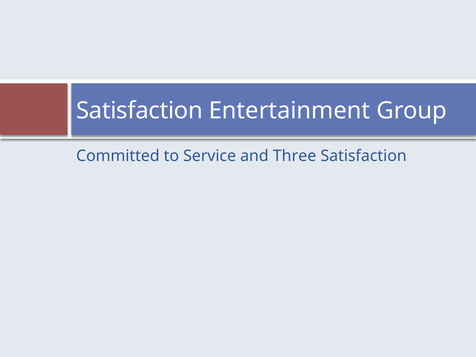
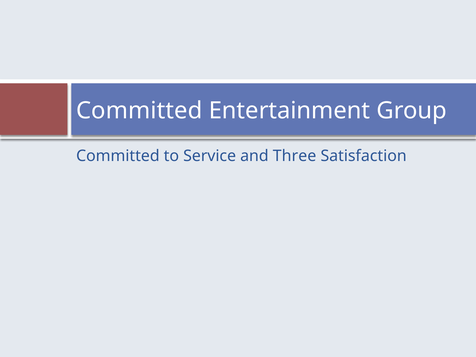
Satisfaction: Satisfaction -> Committed (139, 111)
